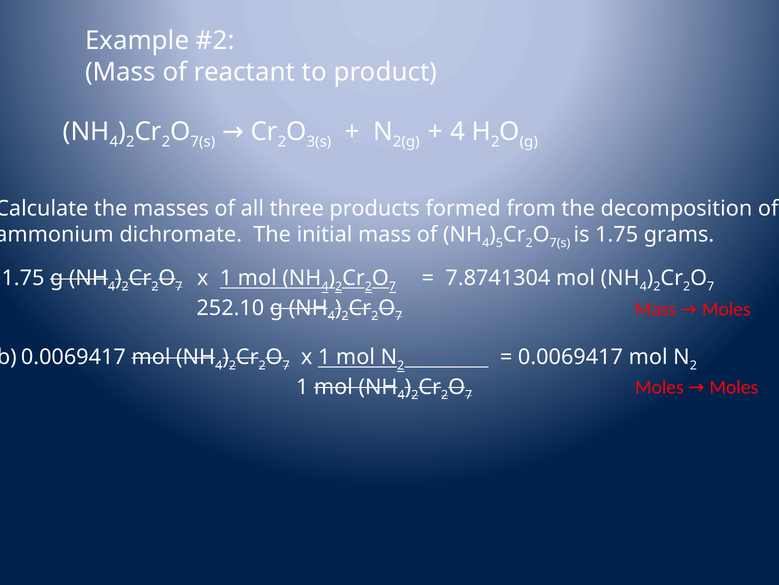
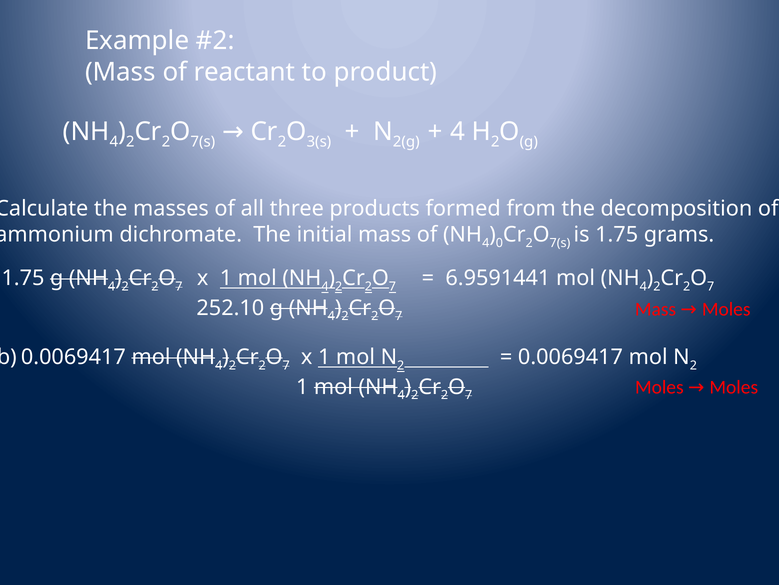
5: 5 -> 0 (499, 243)
7.8741304: 7.8741304 -> 6.9591441 (498, 278)
